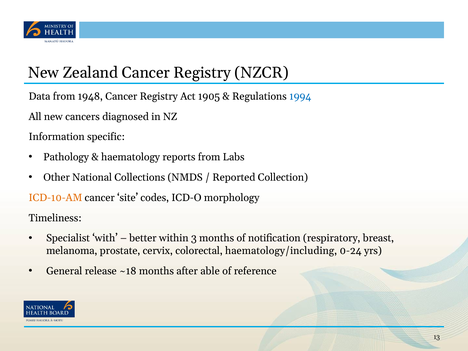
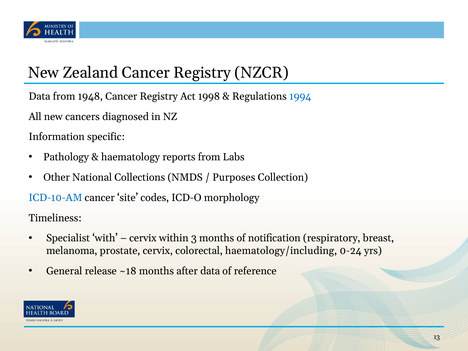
1905: 1905 -> 1998 (209, 96)
Reported: Reported -> Purposes (234, 177)
ICD-10-AM colour: orange -> blue (55, 198)
better: better -> cervix (143, 238)
after able: able -> data (210, 271)
